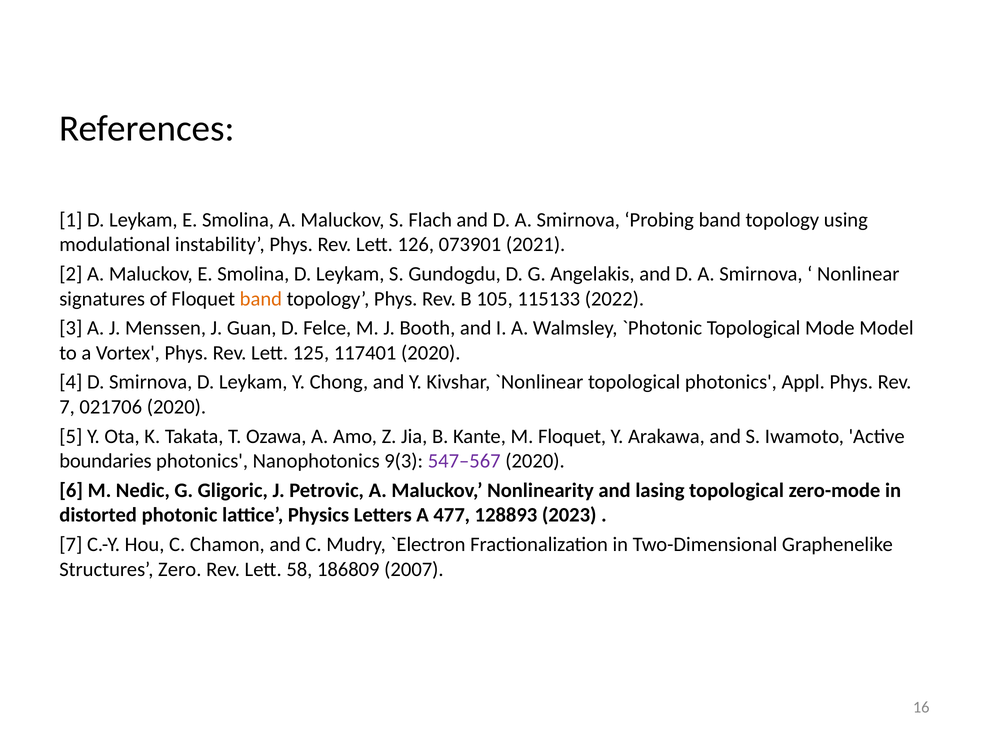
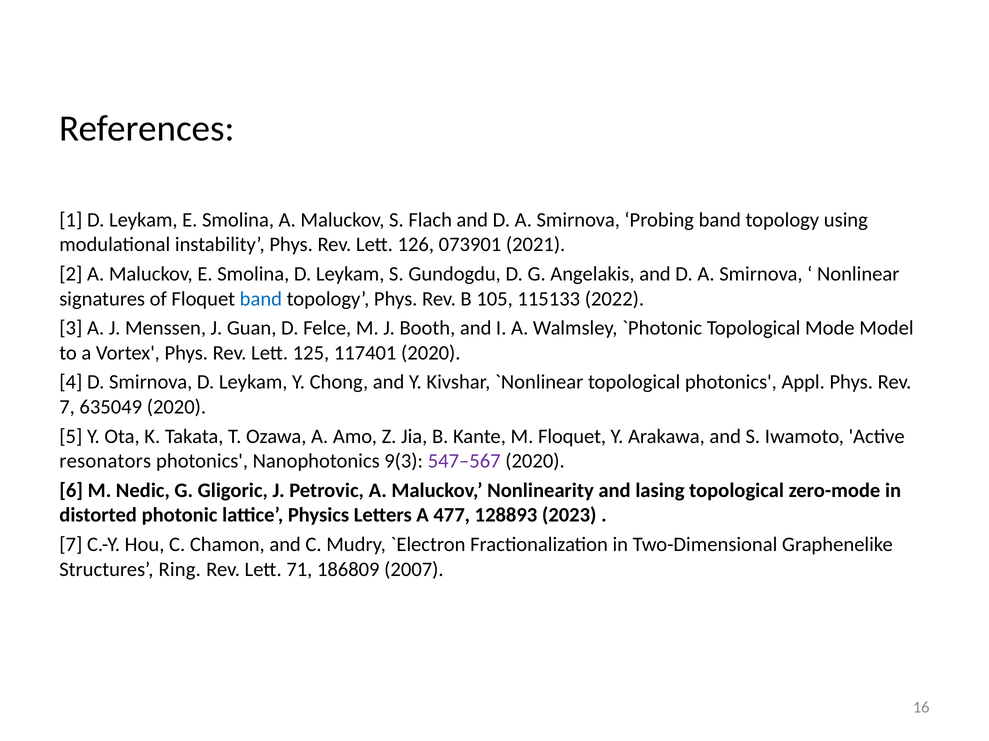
band colour: orange -> blue (261, 299)
021706: 021706 -> 635049 (111, 407)
boundaries: boundaries -> resonators (105, 461)
Zero: Zero -> Ring (180, 570)
58: 58 -> 71 (299, 570)
